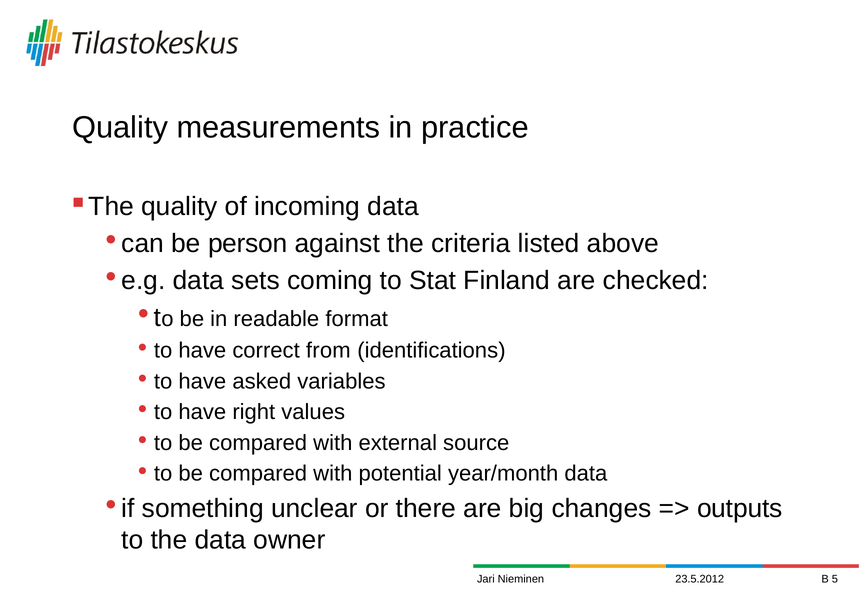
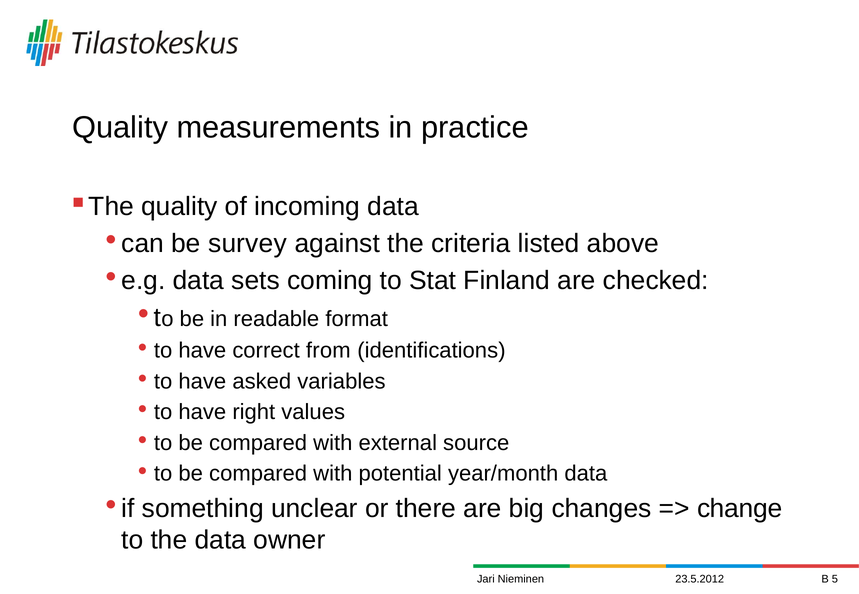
person: person -> survey (248, 244)
outputs: outputs -> change (740, 509)
